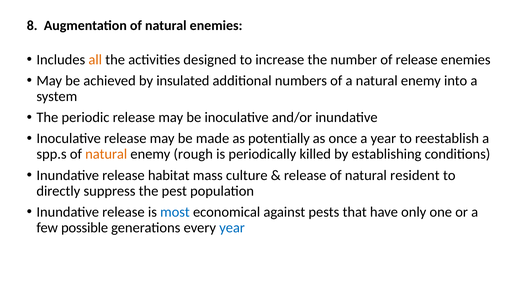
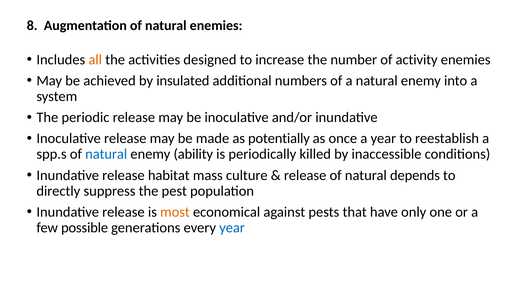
of release: release -> activity (417, 60)
natural colour: orange -> blue (106, 154)
rough: rough -> ability (193, 154)
establishing: establishing -> inaccessible (387, 154)
resident: resident -> depends (415, 175)
most colour: blue -> orange (175, 212)
